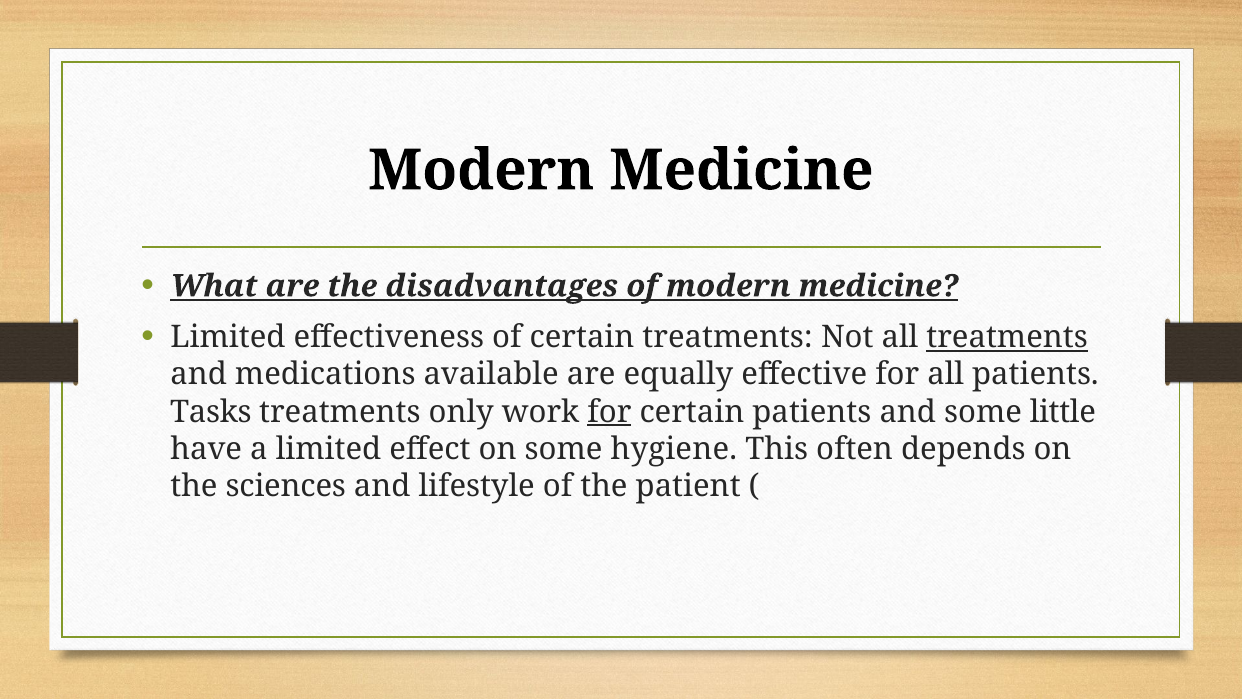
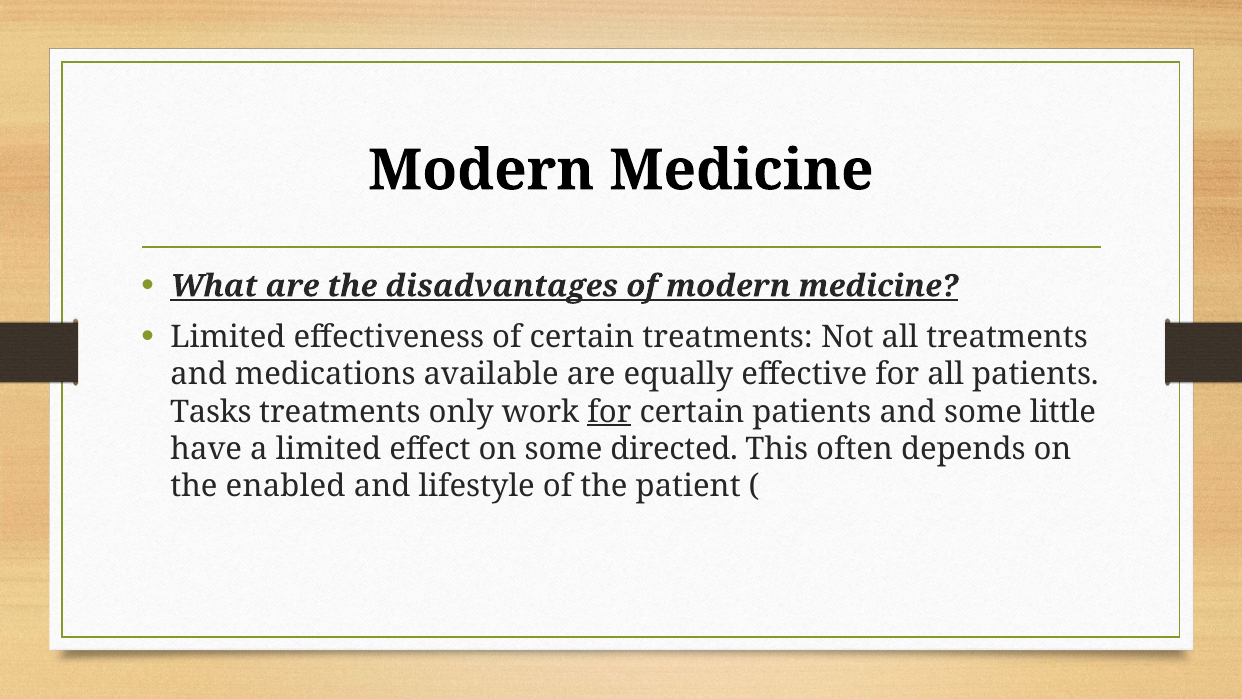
treatments underline: present -> none (1007, 337)
hygiene: hygiene -> directed (674, 449)
sciences: sciences -> enabled (286, 486)
